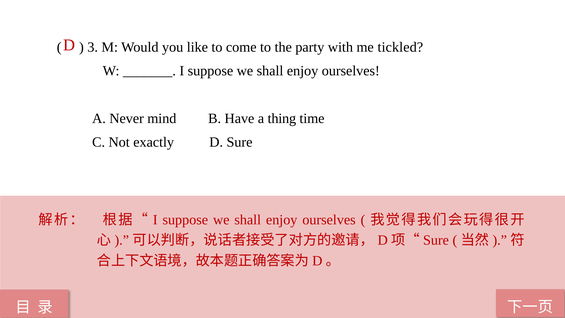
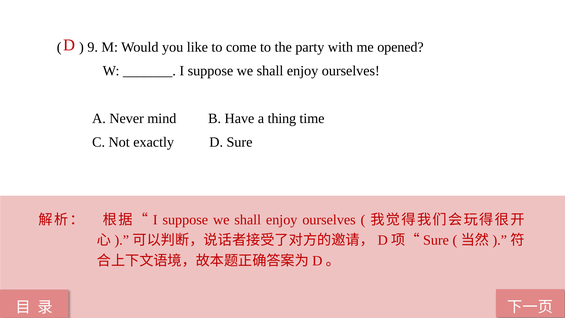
3: 3 -> 9 (93, 47)
tickled: tickled -> opened (400, 47)
